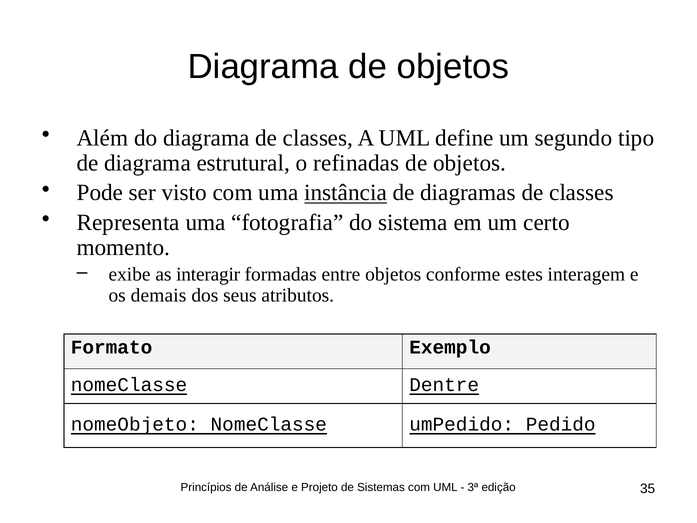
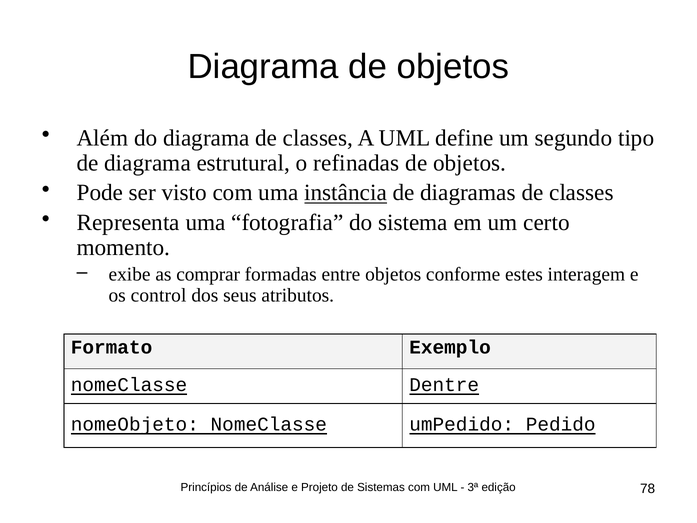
interagir: interagir -> comprar (208, 274)
demais: demais -> control (159, 295)
35: 35 -> 78 (648, 489)
